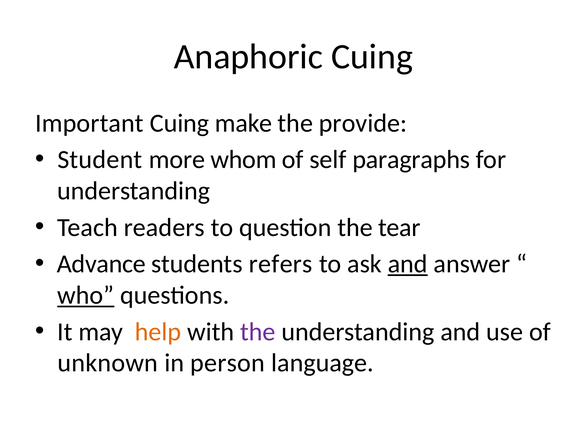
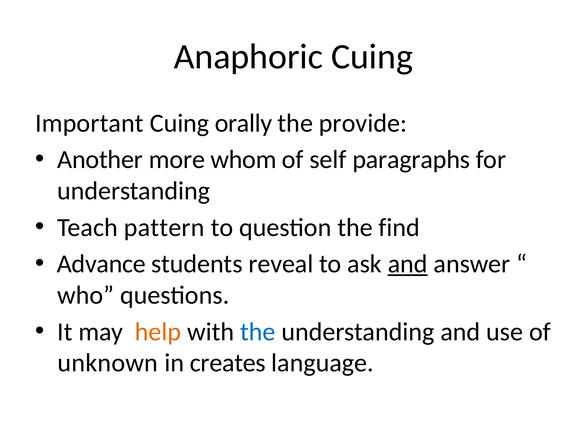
make: make -> orally (244, 123)
Student: Student -> Another (100, 160)
readers: readers -> pattern (164, 228)
tear: tear -> find (399, 228)
refers: refers -> reveal (281, 264)
who underline: present -> none (86, 295)
the colour: purple -> blue (258, 332)
person: person -> creates (228, 363)
